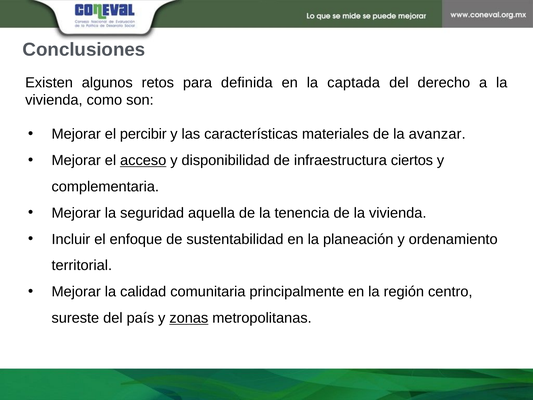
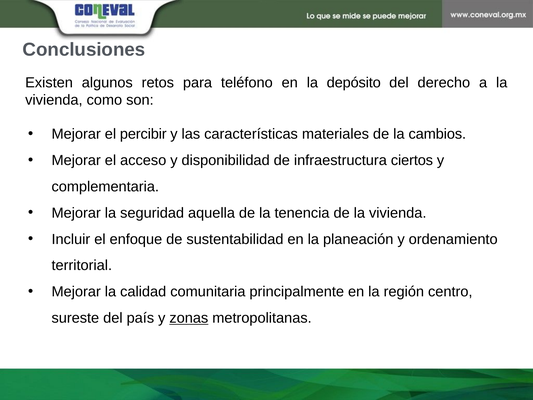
definida: definida -> teléfono (247, 83)
captada: captada -> depósito (354, 83)
avanzar: avanzar -> cambios (437, 134)
acceso underline: present -> none (143, 160)
